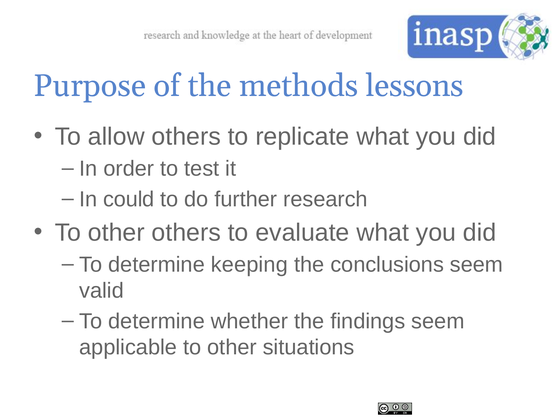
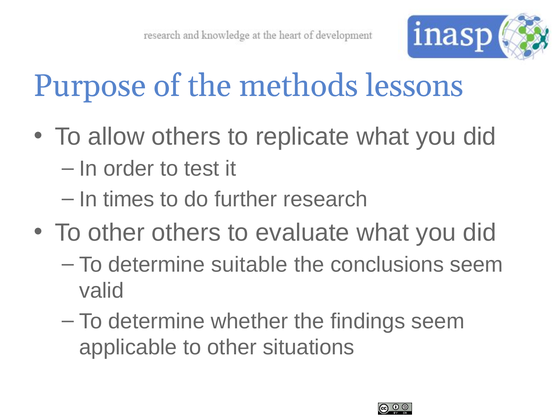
could: could -> times (129, 199)
keeping: keeping -> suitable (249, 265)
